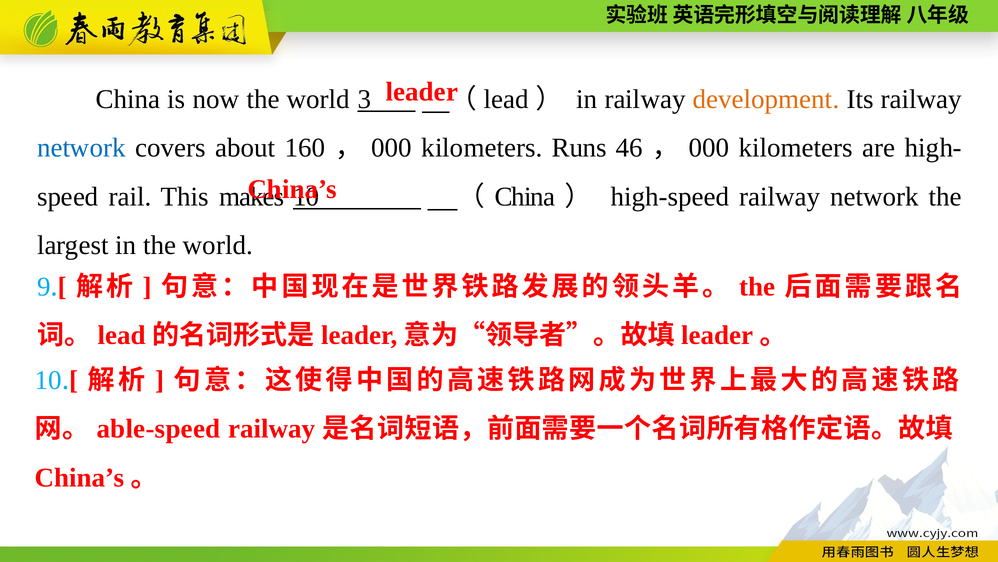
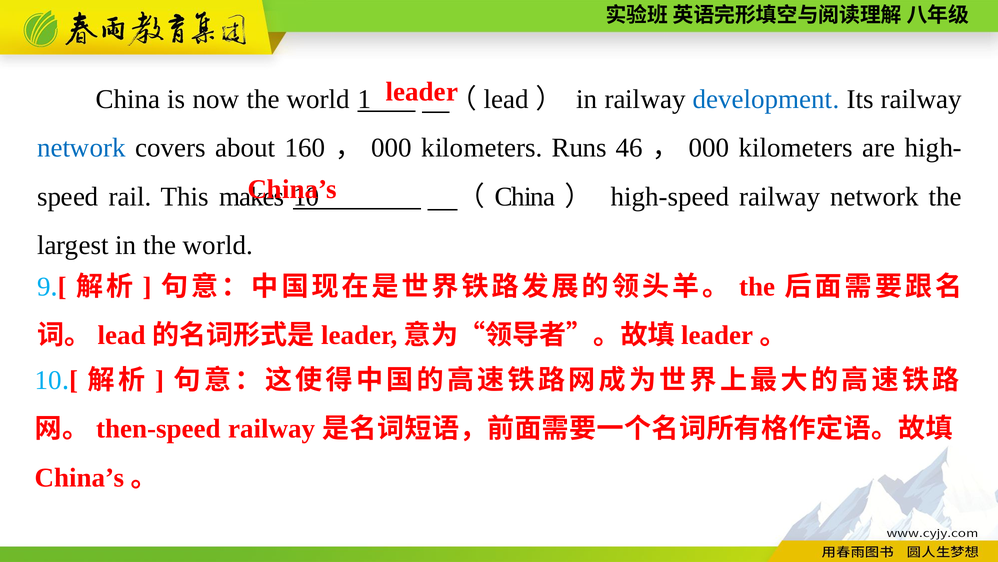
3: 3 -> 1 (364, 99)
development colour: orange -> blue (766, 99)
able-speed: able-speed -> then-speed (159, 429)
